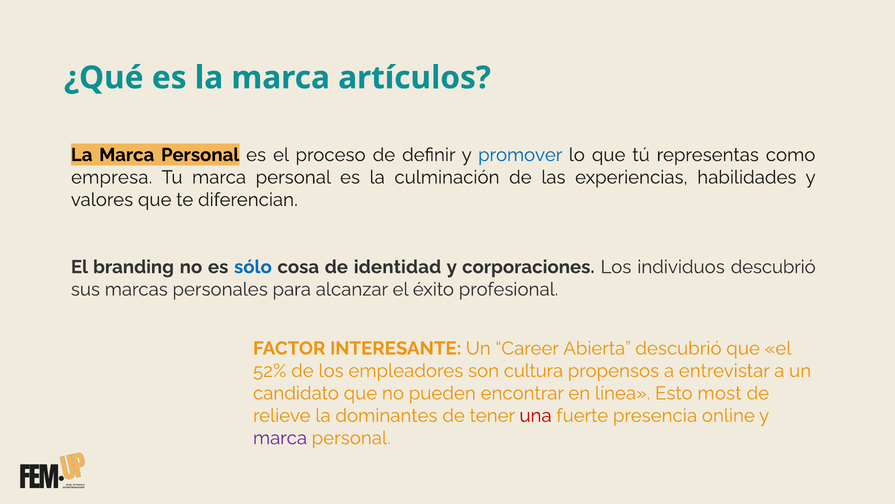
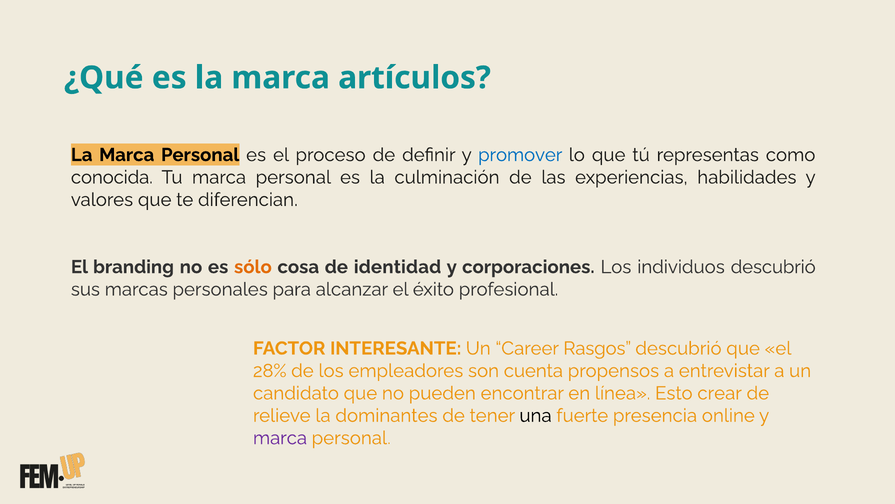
empresa: empresa -> conocida (112, 177)
sólo colour: blue -> orange (253, 267)
Abierta: Abierta -> Rasgos (597, 348)
52%: 52% -> 28% (270, 370)
cultura: cultura -> cuenta (533, 370)
most: most -> crear (720, 393)
una colour: red -> black (536, 415)
